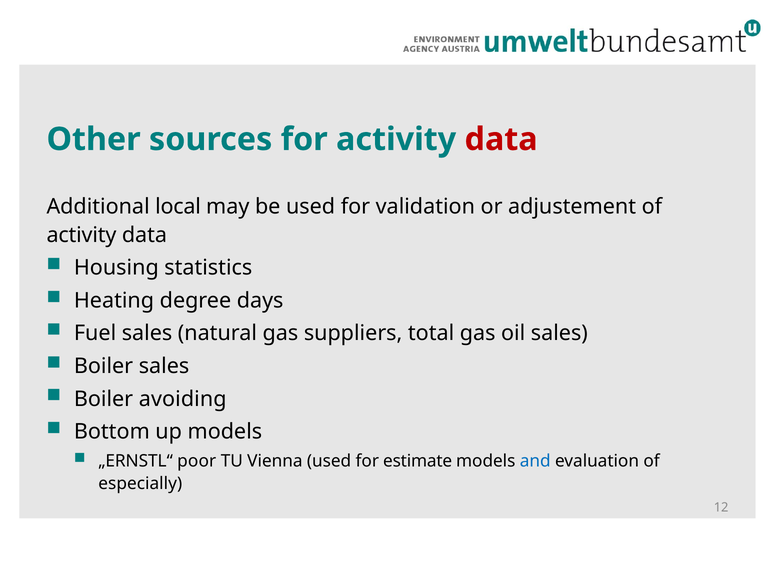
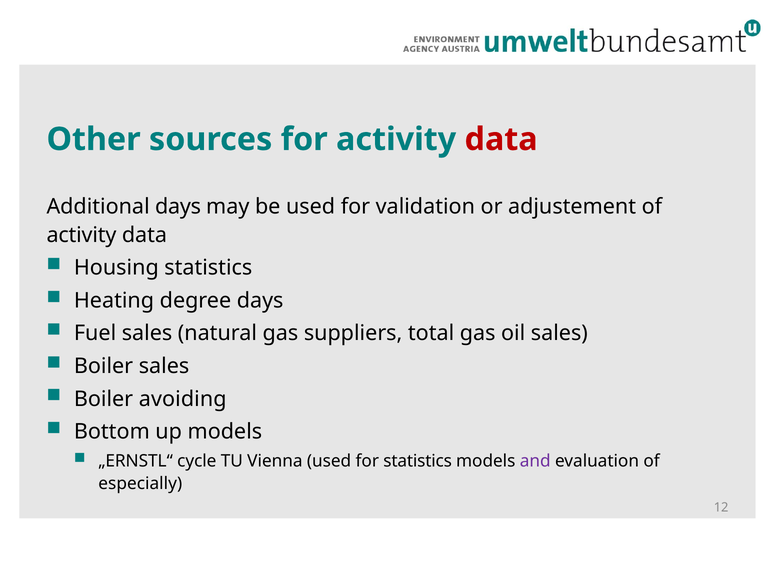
Additional local: local -> days (178, 206)
poor: poor -> cycle (197, 460)
for estimate: estimate -> statistics (418, 460)
and colour: blue -> purple (535, 460)
